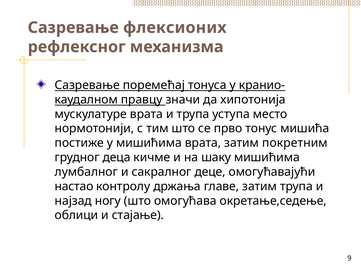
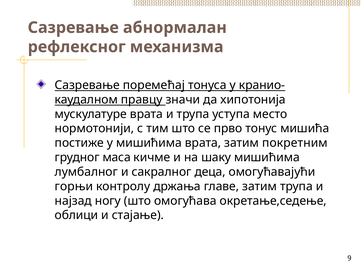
флексионих: флексионих -> абнормалан (175, 28)
деца: деца -> маса (117, 157)
деце: деце -> деца (210, 172)
настао: настао -> горњи (74, 186)
